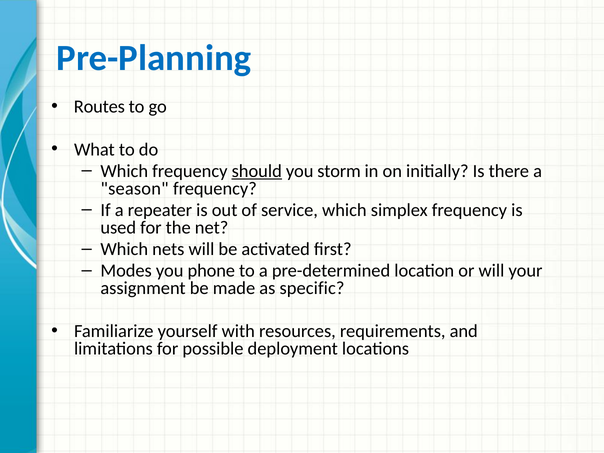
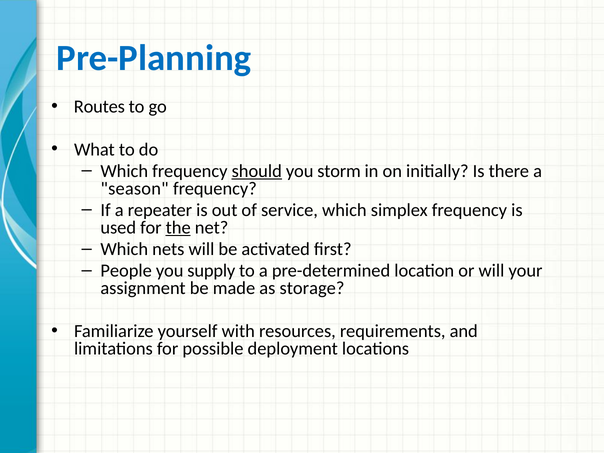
the underline: none -> present (178, 228)
Modes: Modes -> People (126, 271)
phone: phone -> supply (211, 271)
specific: specific -> storage (312, 288)
